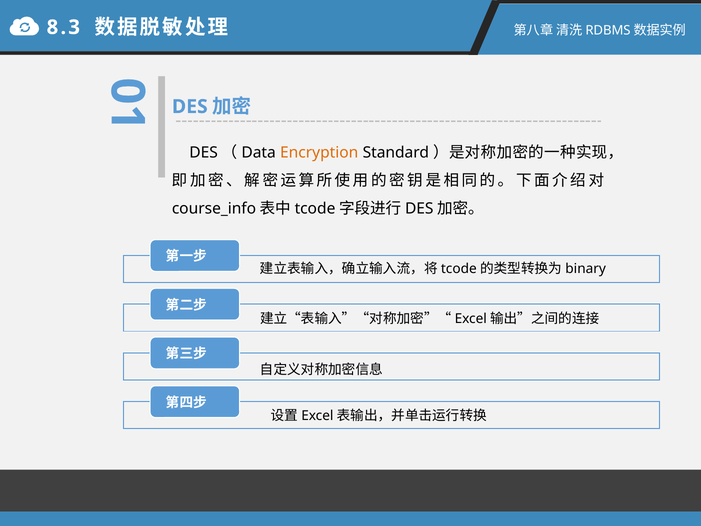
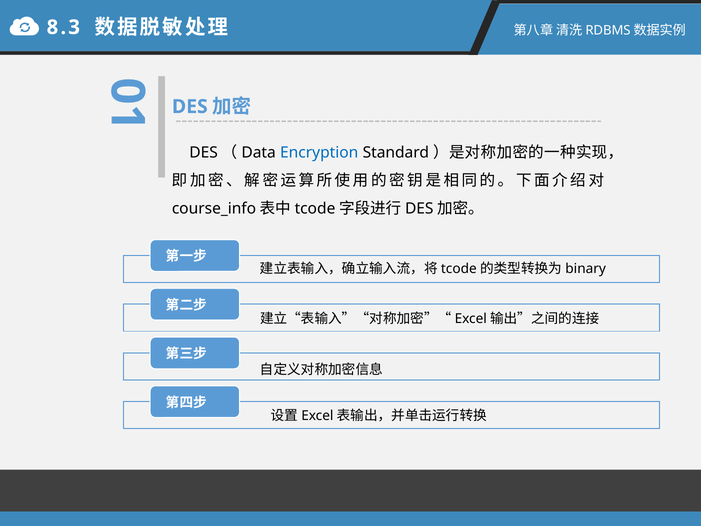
Encryption colour: orange -> blue (319, 152)
